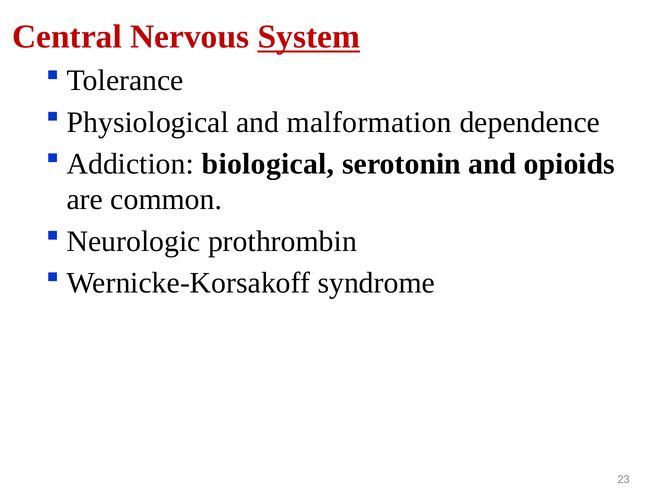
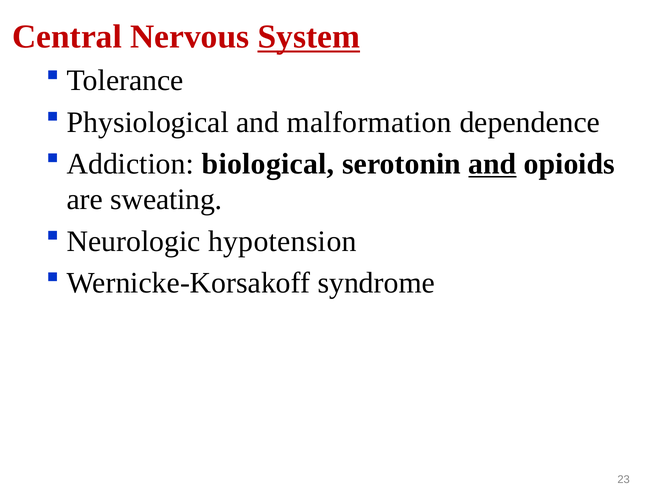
and underline: none -> present (492, 164)
common: common -> sweating (166, 200)
prothrombin: prothrombin -> hypotension (282, 241)
